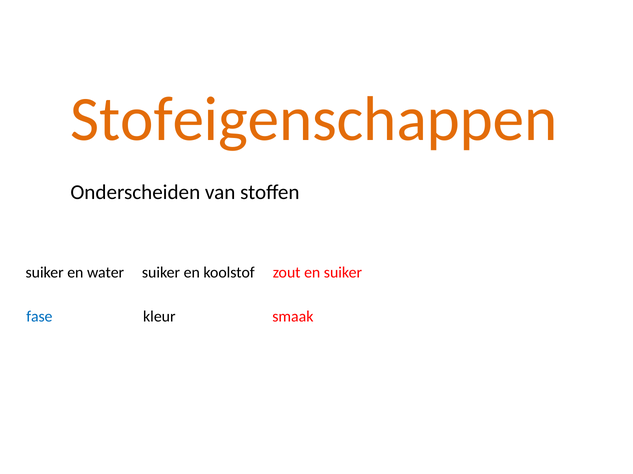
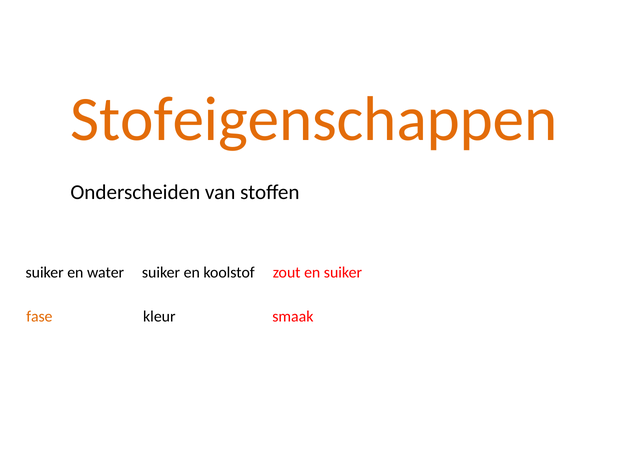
fase colour: blue -> orange (39, 317)
